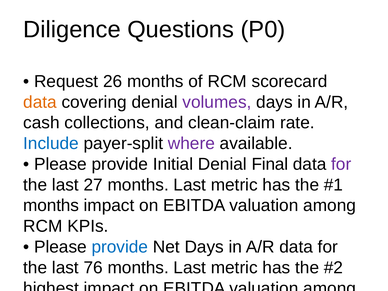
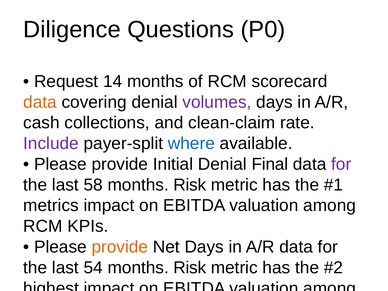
26: 26 -> 14 (113, 81)
Include colour: blue -> purple (51, 143)
where colour: purple -> blue (191, 143)
27: 27 -> 58 (93, 185)
Last: Last -> Risk (190, 185)
months: months -> metrics (51, 206)
provide colour: blue -> orange (120, 247)
76: 76 -> 54 (93, 268)
Last: Last -> Risk (190, 268)
